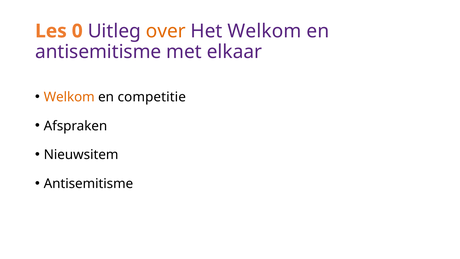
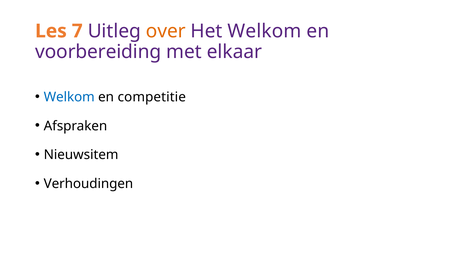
0: 0 -> 7 (77, 31)
antisemitisme: antisemitisme -> voorbereiding (98, 52)
Welkom colour: orange -> blue (69, 97)
Antisemitisme: Antisemitisme -> Verhoudingen (88, 184)
